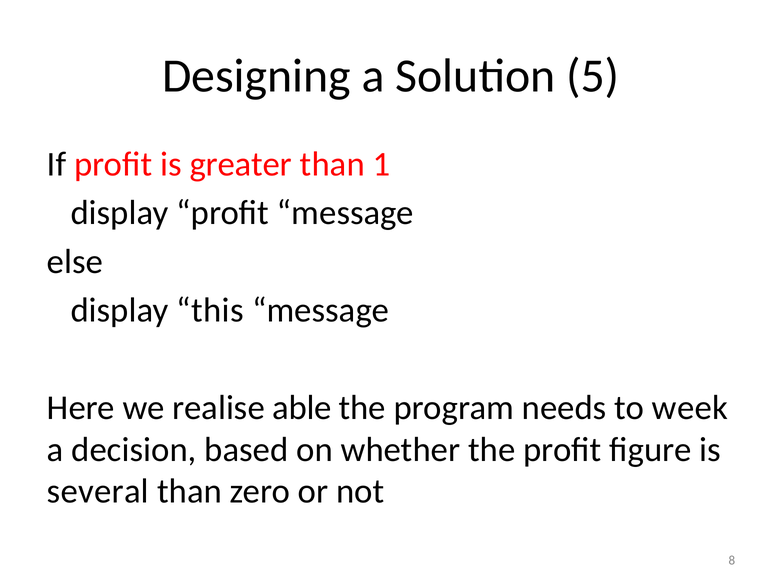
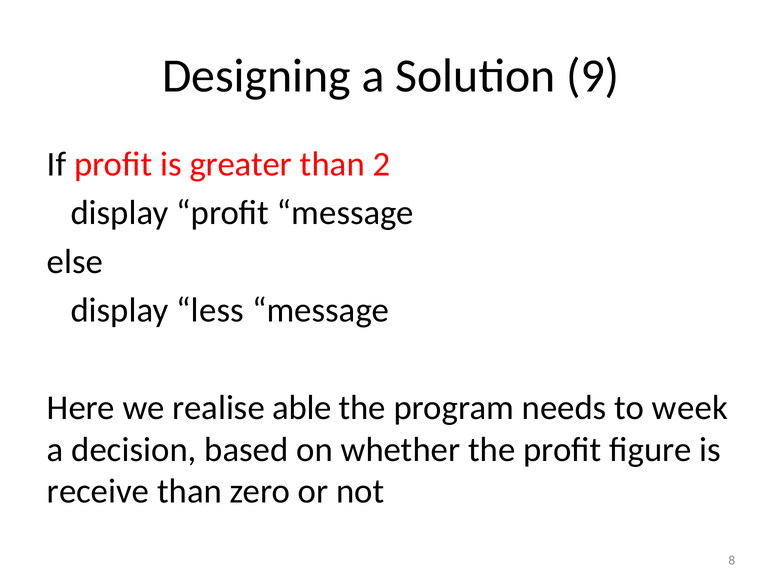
5: 5 -> 9 (593, 76)
1: 1 -> 2 (381, 164)
this: this -> less (210, 310)
several: several -> receive (98, 491)
